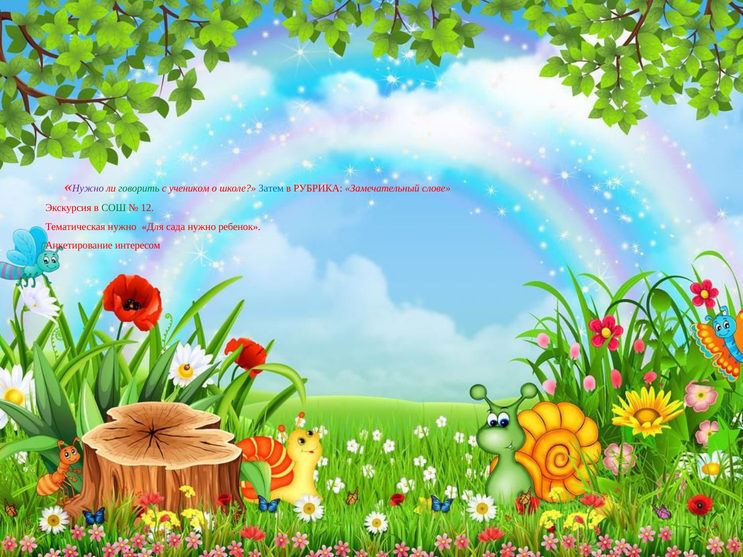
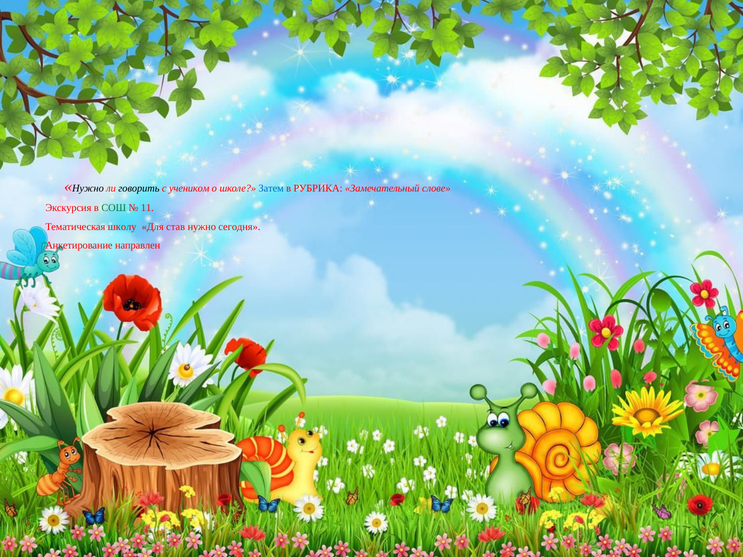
Нужно colour: purple -> black (88, 188)
говорить colour: green -> black (139, 188)
12: 12 -> 11 (147, 208)
Тематическая нужно: нужно -> школу (122, 227)
сада: сада -> став (176, 227)
ребенок: ребенок -> сегодня (239, 227)
интересом: интересом -> направлен (138, 245)
